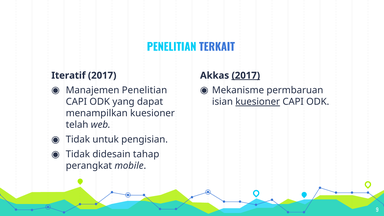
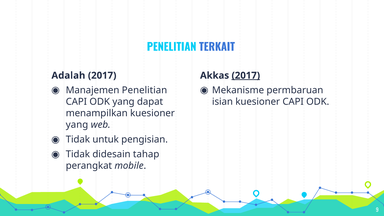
Iteratif: Iteratif -> Adalah (68, 75)
kuesioner underline: present -> none (258, 102)
telah: telah -> yang (77, 125)
